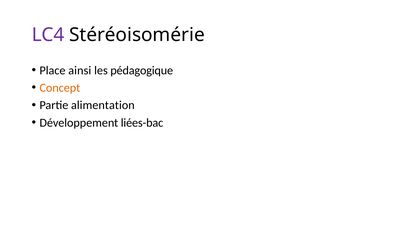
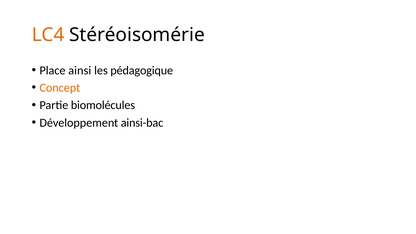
LC4 colour: purple -> orange (48, 35)
alimentation: alimentation -> biomolécules (103, 105)
liées-bac: liées-bac -> ainsi-bac (142, 123)
